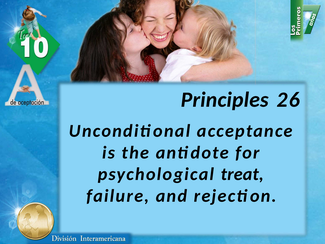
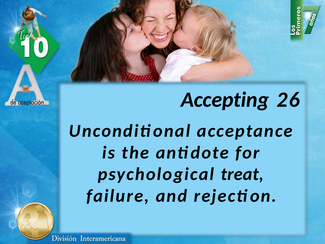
Principles: Principles -> Accepting (225, 100)
